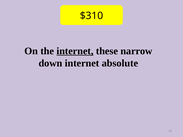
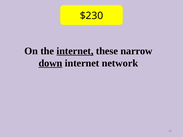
$310: $310 -> $230 (91, 16)
down underline: none -> present (50, 63)
absolute: absolute -> network (120, 63)
